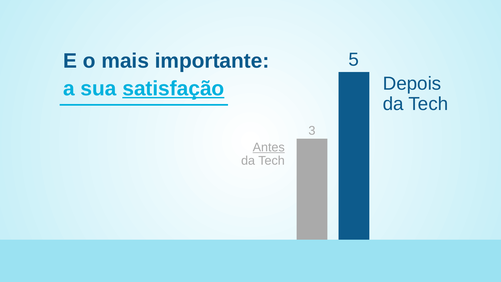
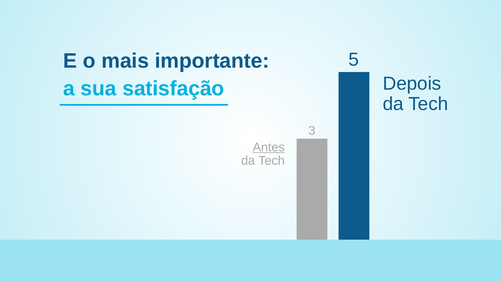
satisfação underline: present -> none (173, 89)
